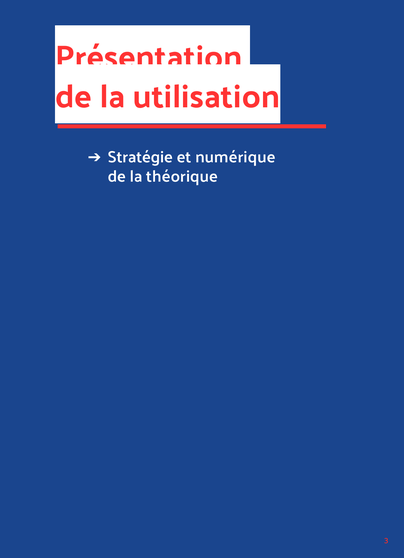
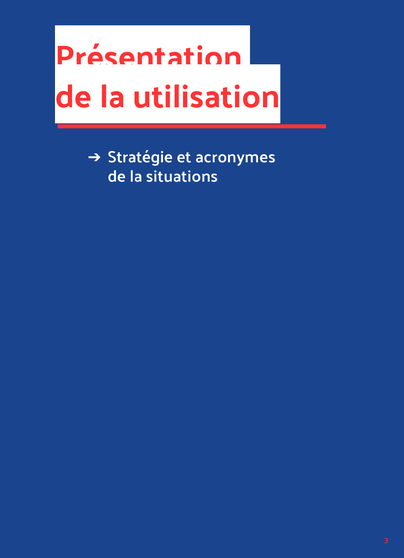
numérique: numérique -> acronymes (235, 157)
théorique: théorique -> situations (182, 177)
